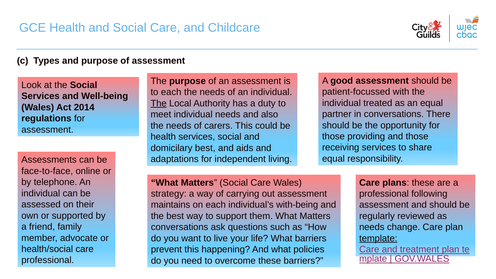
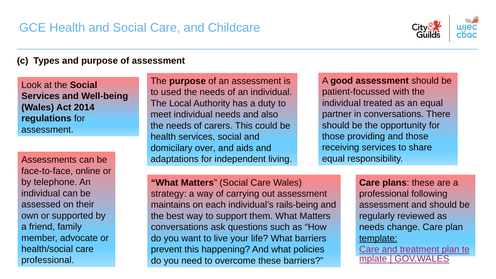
to each: each -> used (171, 92)
The underline: present -> none (159, 103)
domicilary best: best -> over (205, 148)
with-being: with-being -> rails-being (297, 205)
